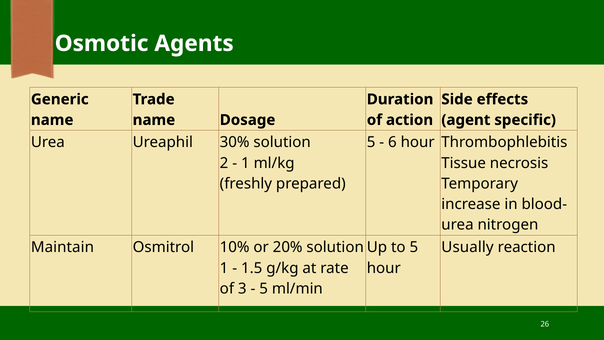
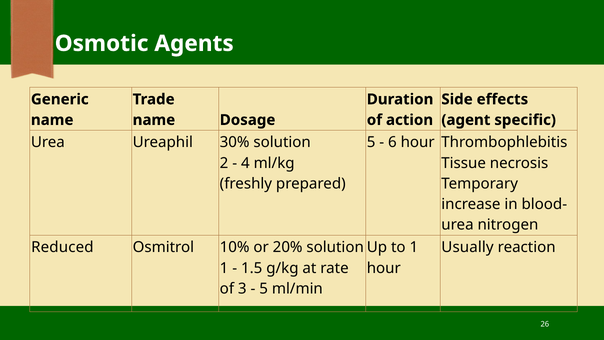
1: 1 -> 4 (245, 163)
Maintain: Maintain -> Reduced (62, 247)
to 5: 5 -> 1 (414, 247)
